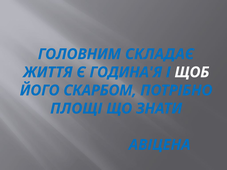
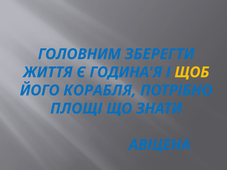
СКЛАДАЄ: СКЛАДАЄ -> ЗБЕРЕГТИ (160, 54)
ЩОБ colour: white -> yellow (192, 72)
СКАРБОМ: СКАРБОМ -> КОРАБЛЯ (100, 91)
